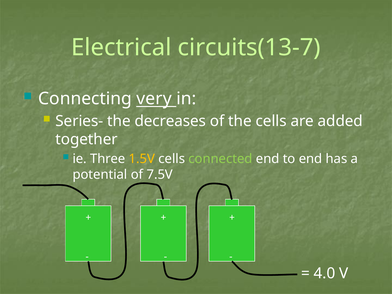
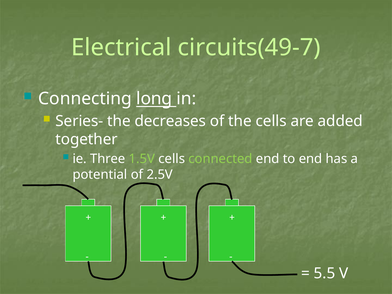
circuits(13-7: circuits(13-7 -> circuits(49-7 (249, 47)
very: very -> long (154, 99)
1.5V colour: yellow -> light green (142, 159)
7.5V: 7.5V -> 2.5V (160, 175)
4.0: 4.0 -> 5.5 (324, 273)
